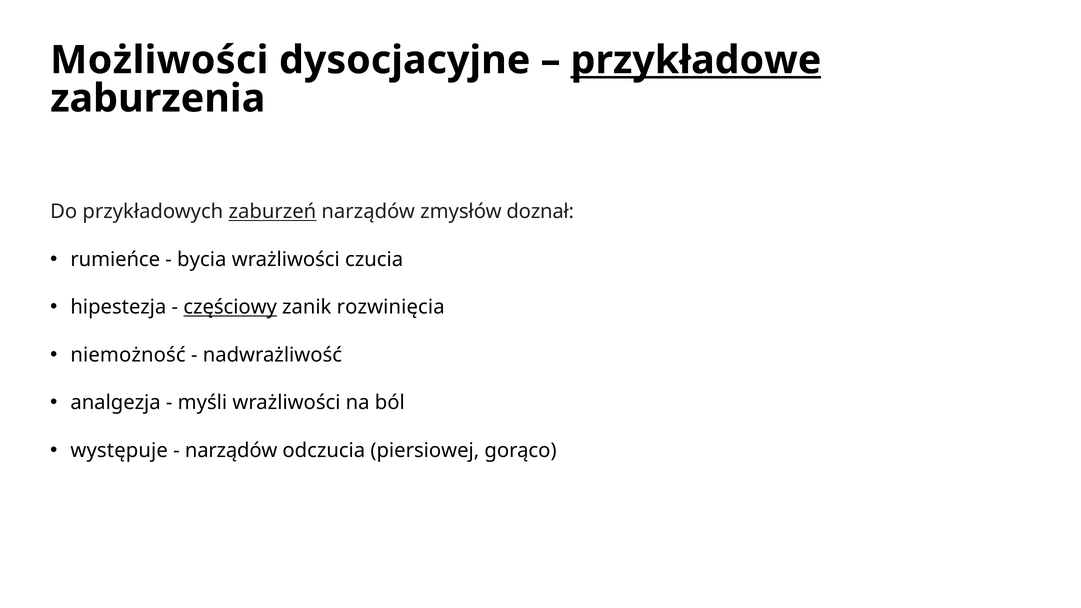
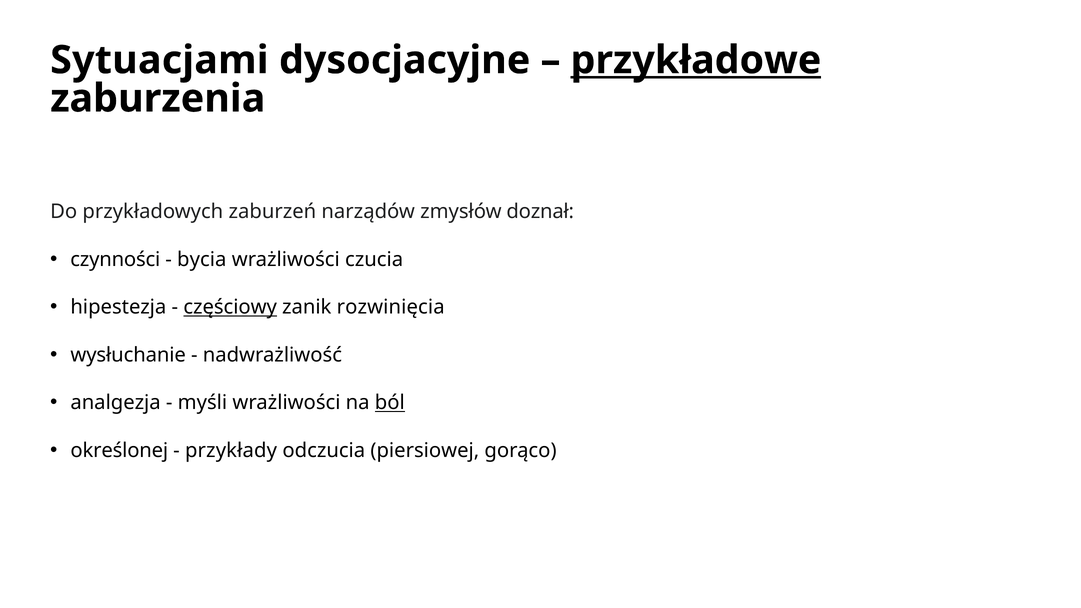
Możliwości: Możliwości -> Sytuacjami (159, 60)
zaburzeń underline: present -> none (272, 212)
rumieńce: rumieńce -> czynności (115, 260)
niemożność: niemożność -> wysłuchanie (128, 355)
ból underline: none -> present (390, 403)
występuje: występuje -> określonej (119, 451)
narządów: narządów -> przykłady (231, 451)
